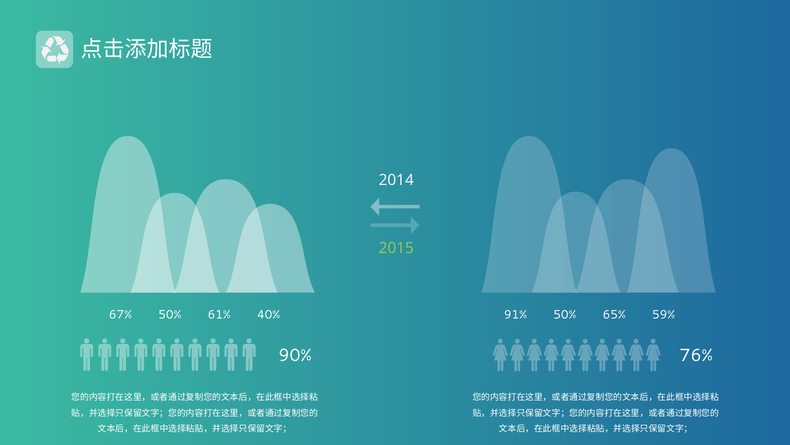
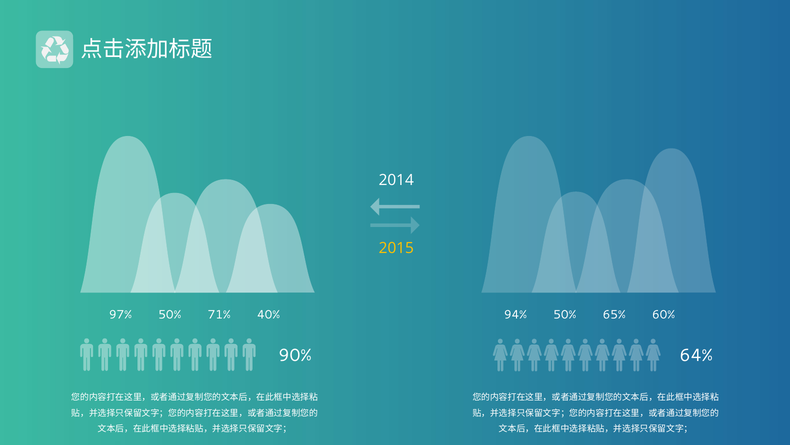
2015 colour: light green -> yellow (396, 248)
67%: 67% -> 97% (120, 314)
61%: 61% -> 71% (219, 314)
91%: 91% -> 94% (515, 314)
59%: 59% -> 60% (664, 314)
76%: 76% -> 64% (696, 355)
